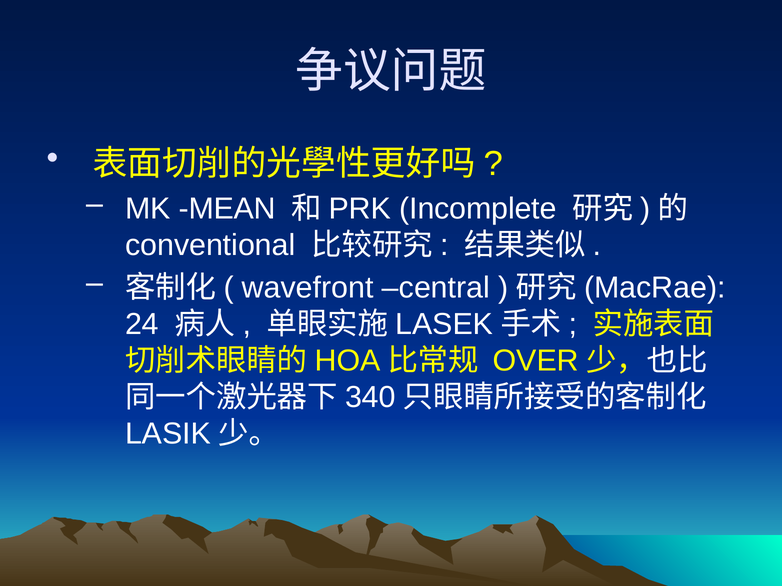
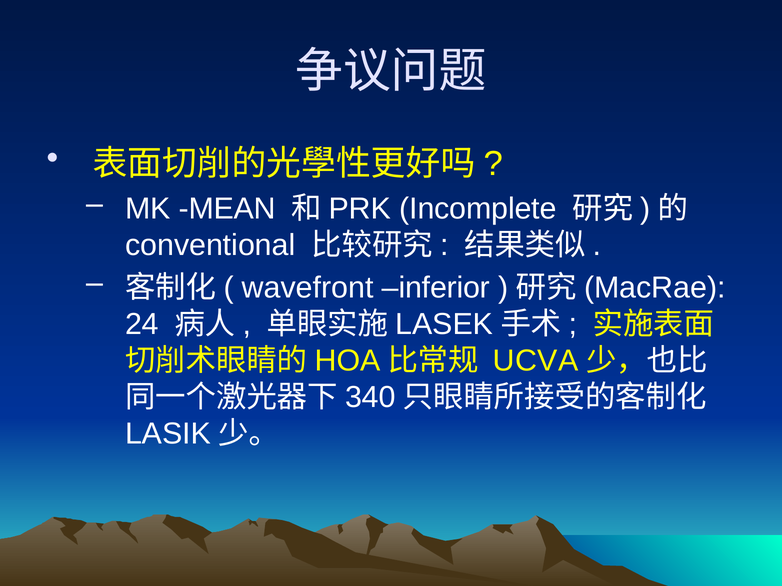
central: central -> inferior (436, 288)
OVER: OVER -> UCVA (536, 361)
